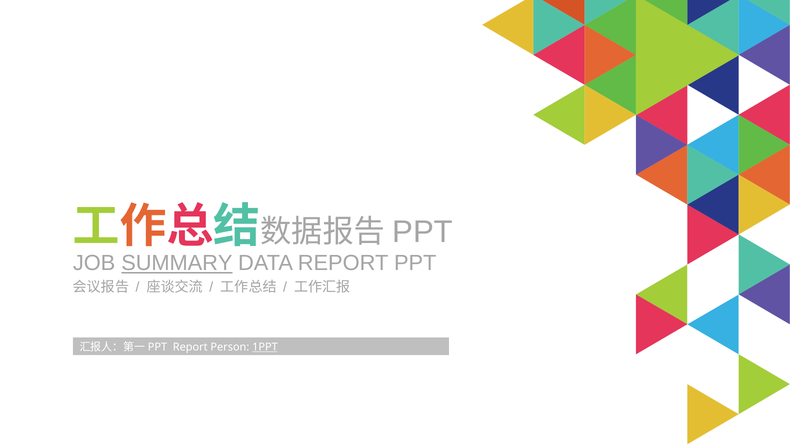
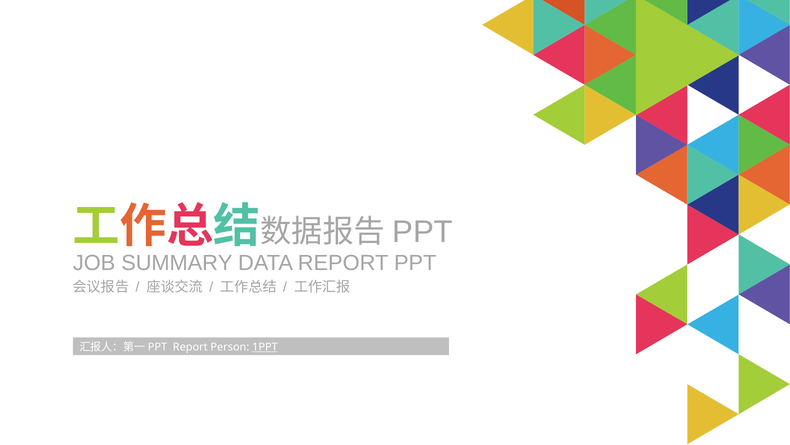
SUMMARY underline: present -> none (177, 263)
